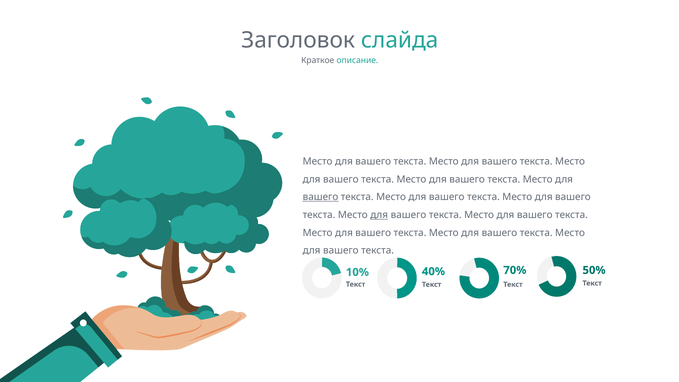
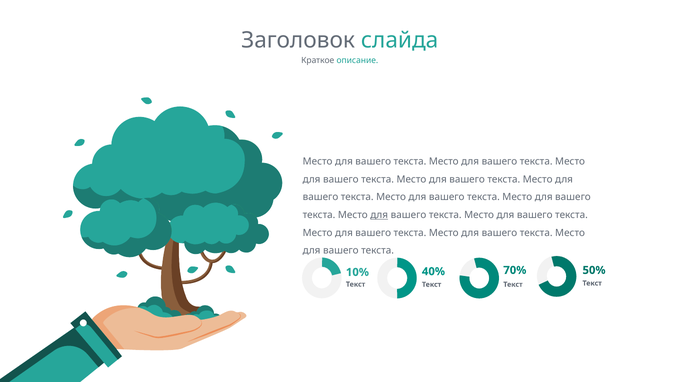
вашего underline: present -> none (320, 197)
